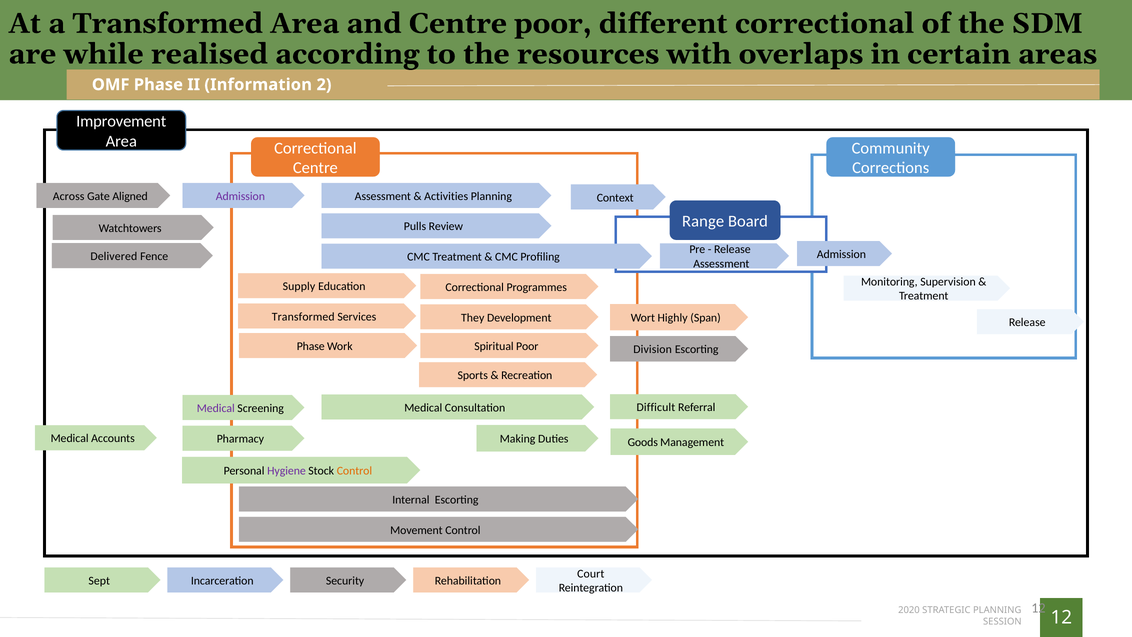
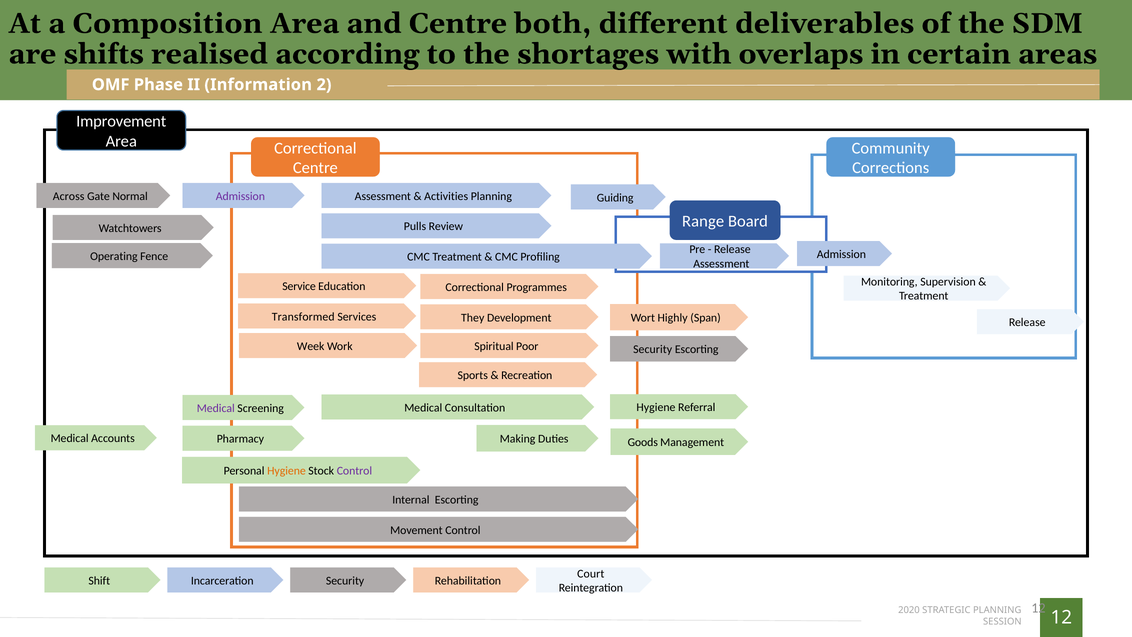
a Transformed: Transformed -> Composition (167, 23)
Centre poor: poor -> both (553, 23)
different correctional: correctional -> deliverables (825, 23)
while: while -> shifts (104, 54)
resources: resources -> shortages (588, 54)
Aligned: Aligned -> Normal (130, 196)
Context: Context -> Guiding (615, 198)
Delivered: Delivered -> Operating (114, 256)
Supply: Supply -> Service (299, 286)
Phase: Phase -> Week (311, 346)
Division: Division -> Security (653, 349)
Consultation Difficult: Difficult -> Hygiene (656, 407)
Hygiene colour: purple -> orange (286, 471)
Control colour: orange -> purple (354, 471)
Sept: Sept -> Shift (99, 581)
